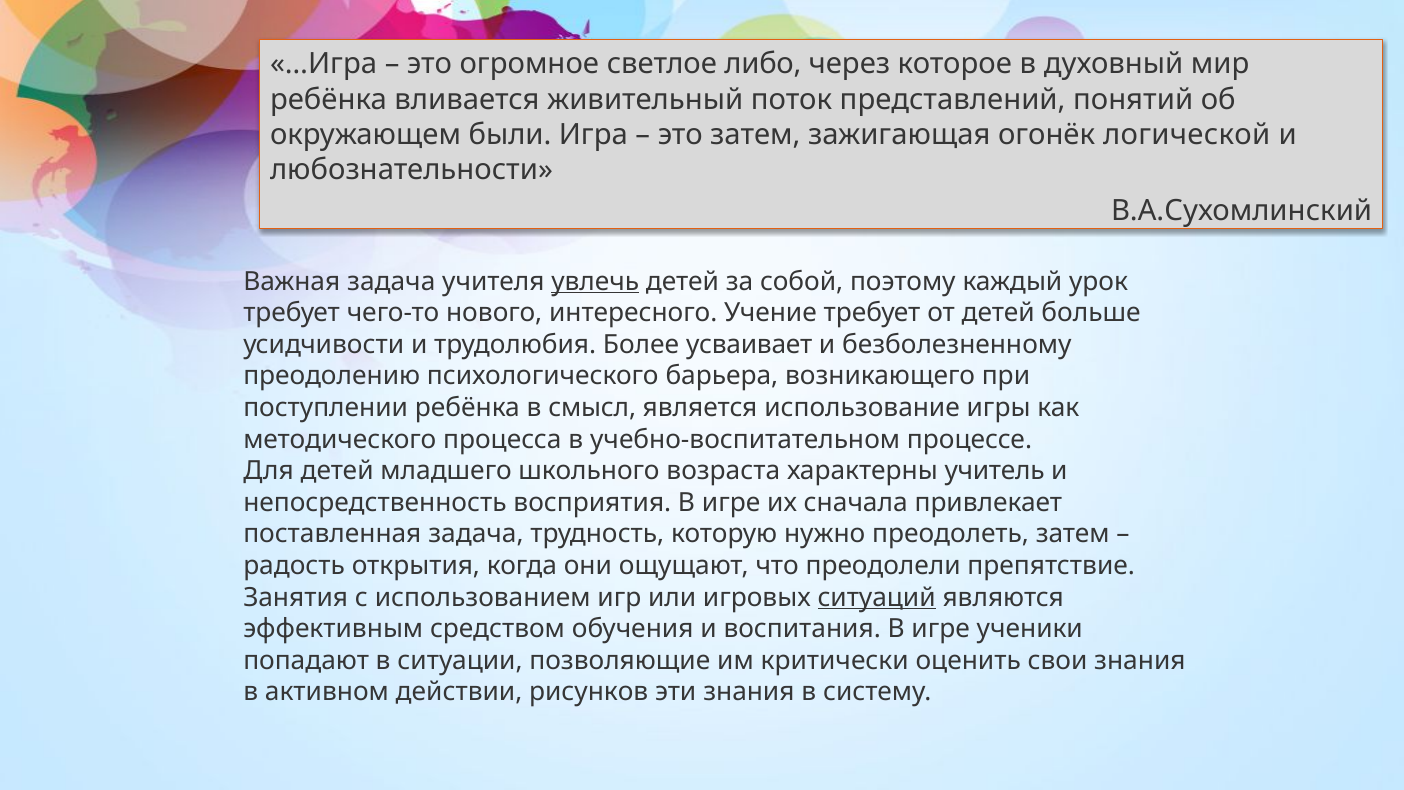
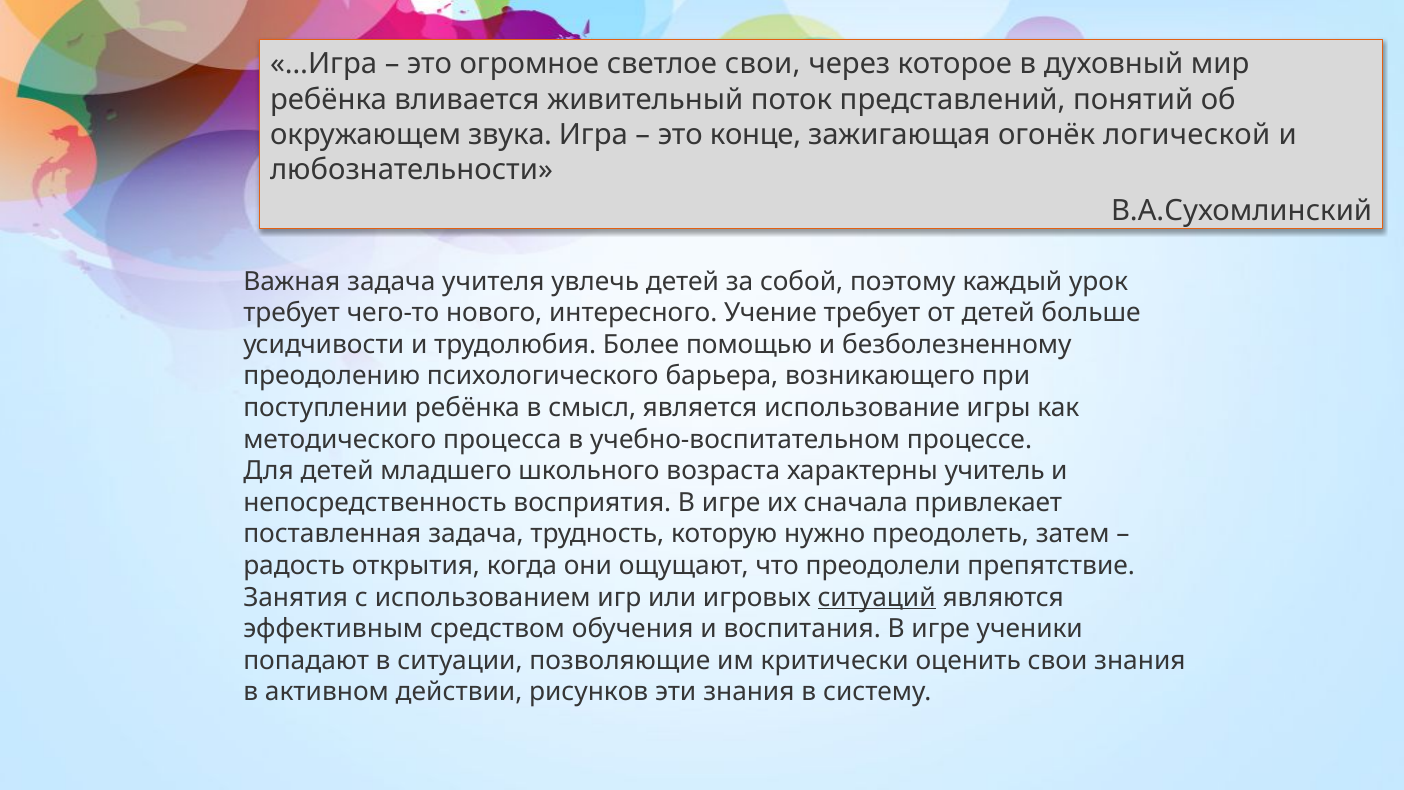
светлое либо: либо -> свои (763, 64)
были: были -> звука (510, 134)
это затем: затем -> конце (755, 134)
увлечь underline: present -> none (595, 281)
усваивает: усваивает -> помощью (749, 344)
